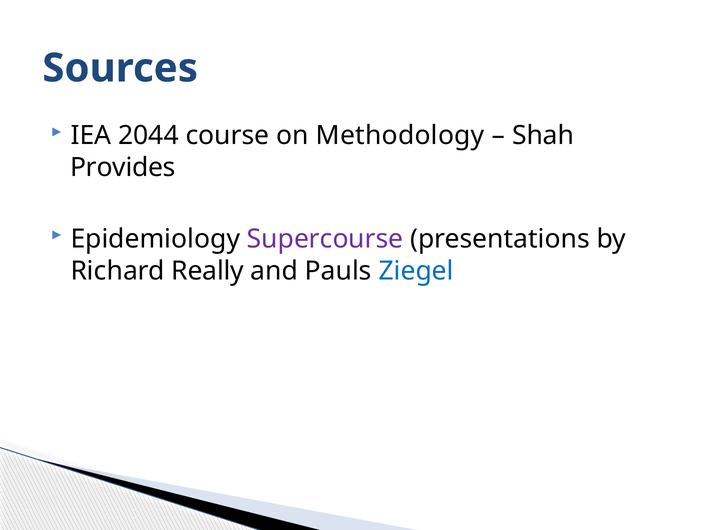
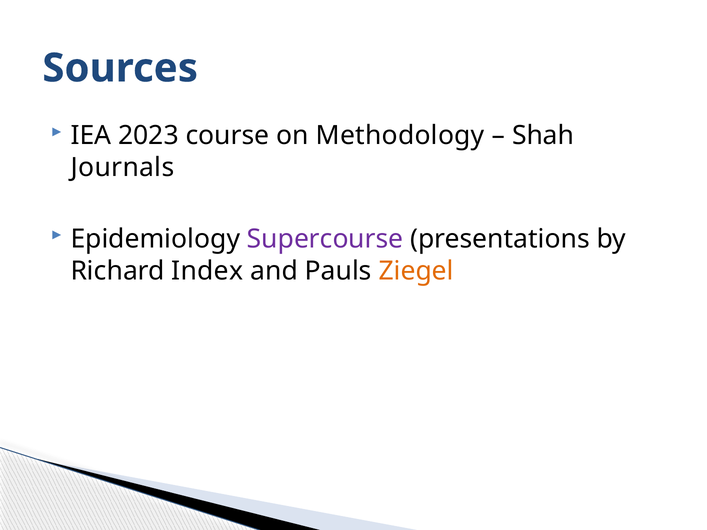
2044: 2044 -> 2023 (148, 136)
Provides: Provides -> Journals (123, 168)
Really: Really -> Index (207, 271)
Ziegel colour: blue -> orange (416, 271)
